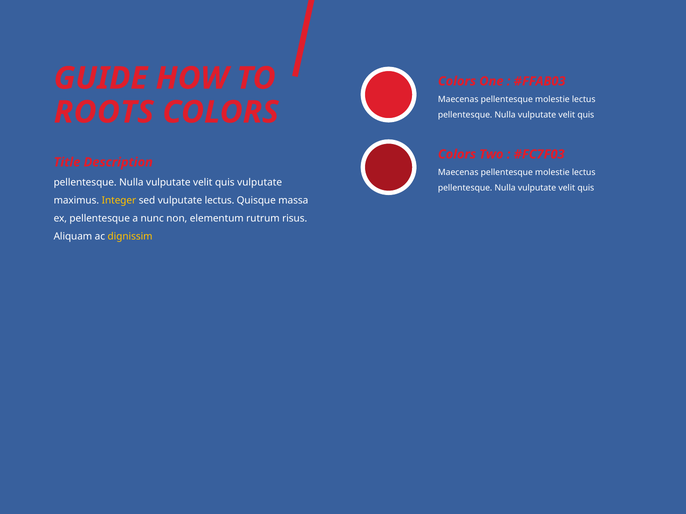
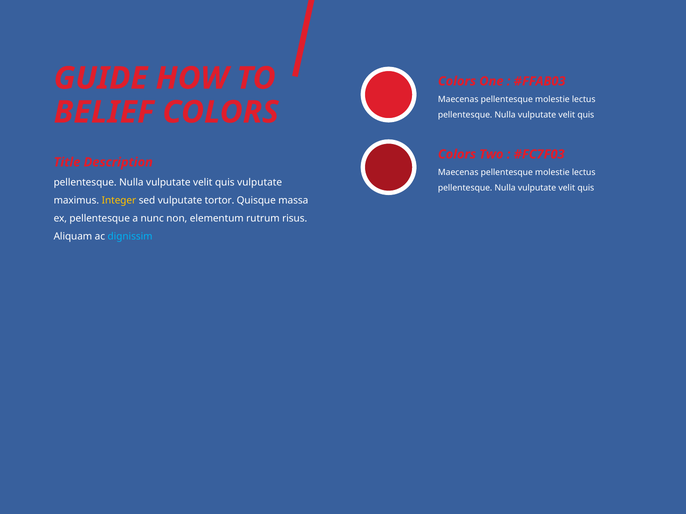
ROOTS: ROOTS -> BELIEF (104, 112)
vulputate lectus: lectus -> tortor (220, 201)
dignissim colour: yellow -> light blue (130, 237)
